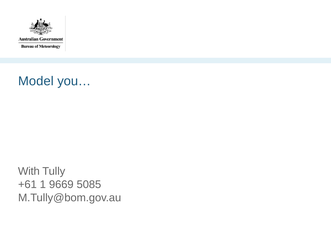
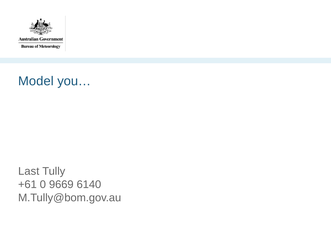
With: With -> Last (29, 171)
1: 1 -> 0 (43, 185)
5085: 5085 -> 6140 (89, 185)
